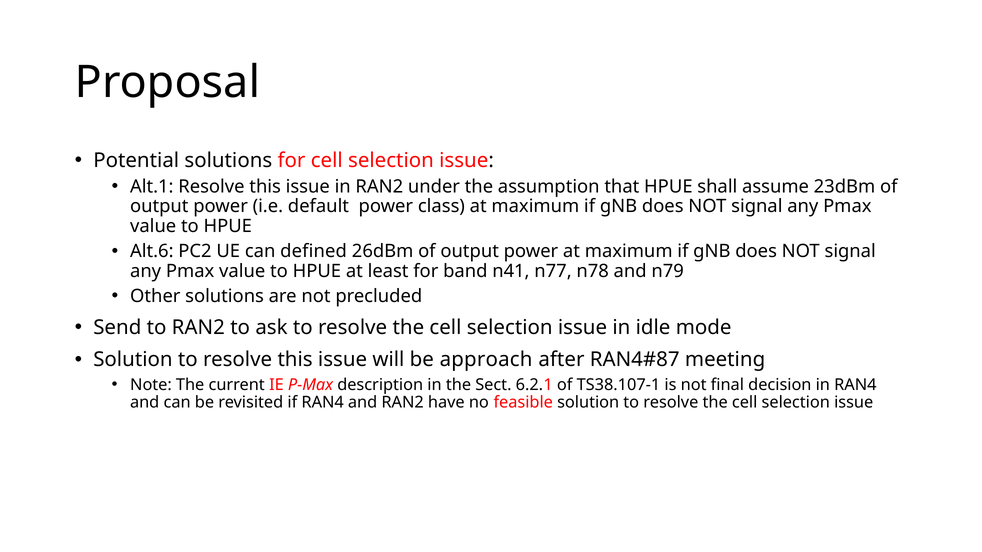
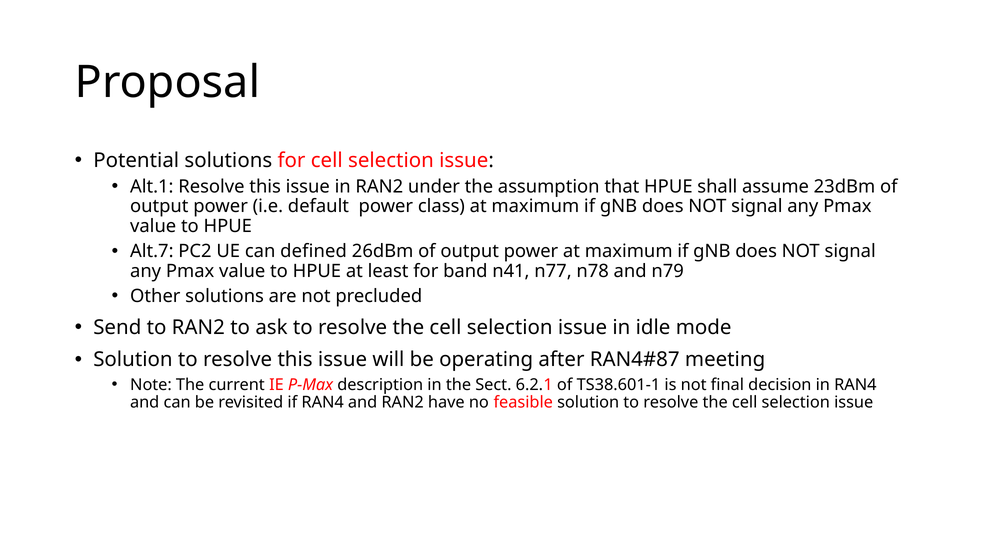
Alt.6: Alt.6 -> Alt.7 (152, 251)
approach: approach -> operating (486, 360)
TS38.107-1: TS38.107-1 -> TS38.601-1 (618, 385)
